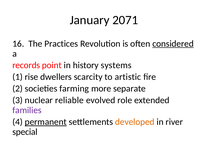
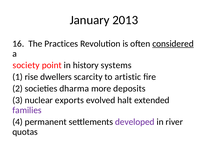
2071: 2071 -> 2013 (125, 20)
records: records -> society (26, 65)
farming: farming -> dharma (74, 89)
separate: separate -> deposits (129, 89)
reliable: reliable -> exports (69, 100)
role: role -> halt (125, 100)
permanent underline: present -> none (46, 122)
developed colour: orange -> purple (135, 122)
special: special -> quotas (25, 132)
